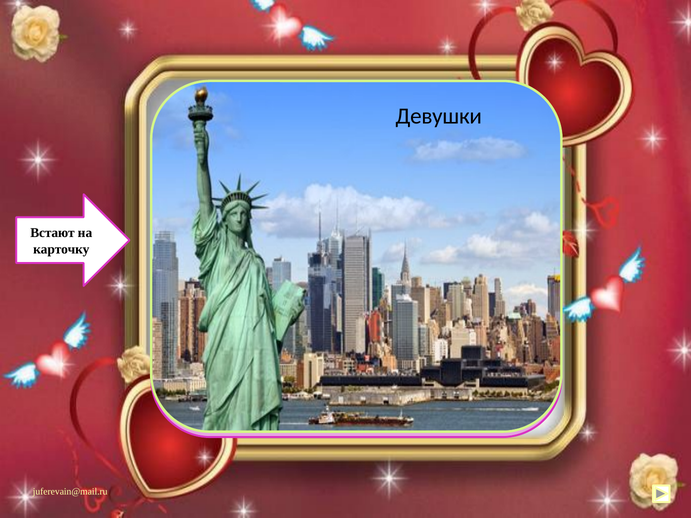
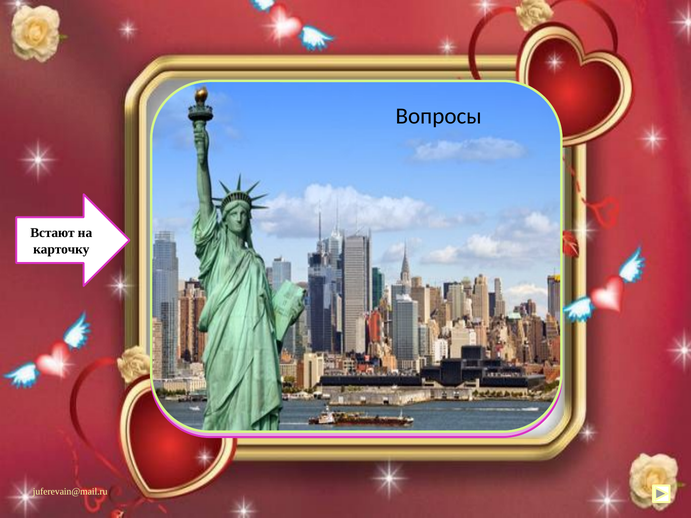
Девушки: Девушки -> Вопросы (439, 116)
